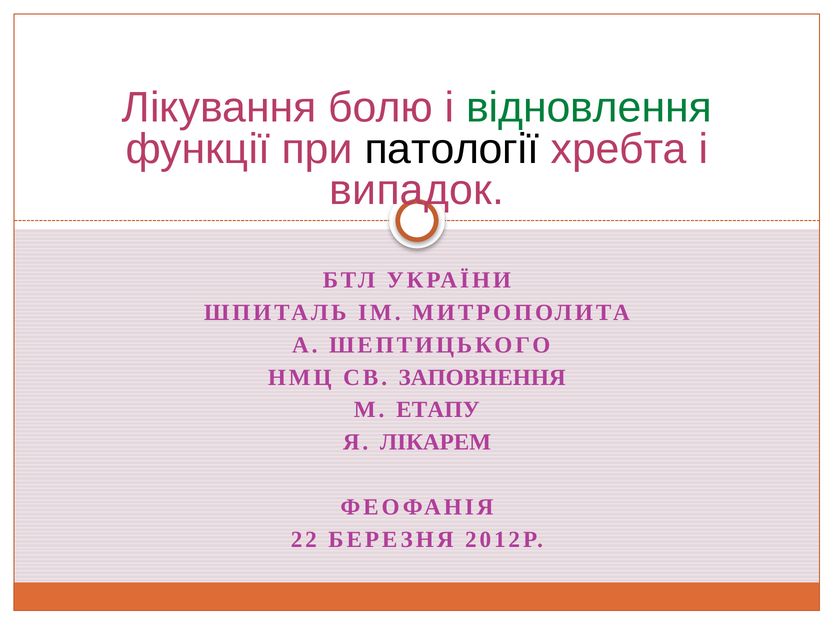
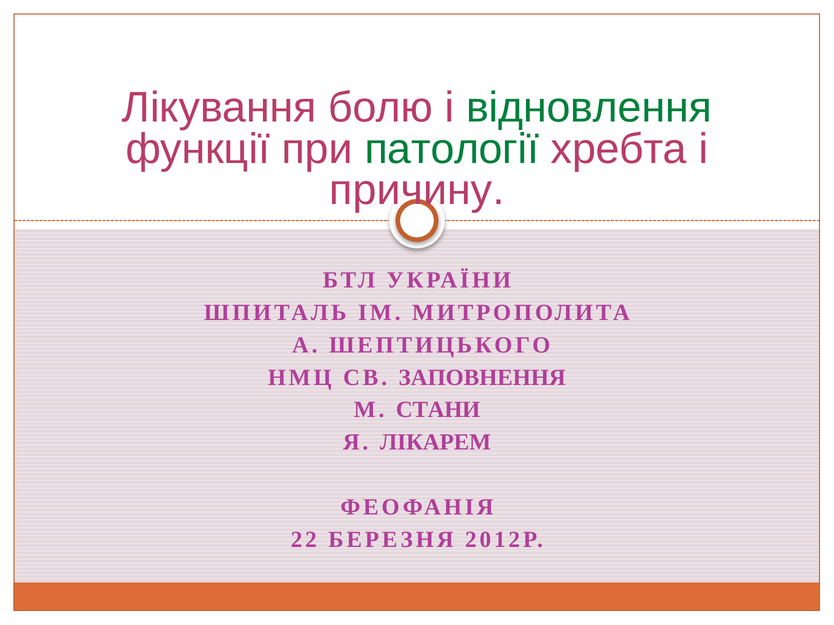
патології colour: black -> green (452, 149)
випадок: випадок -> причину (417, 190)
ЕТАПУ: ЕТАПУ -> СТАНИ (438, 410)
